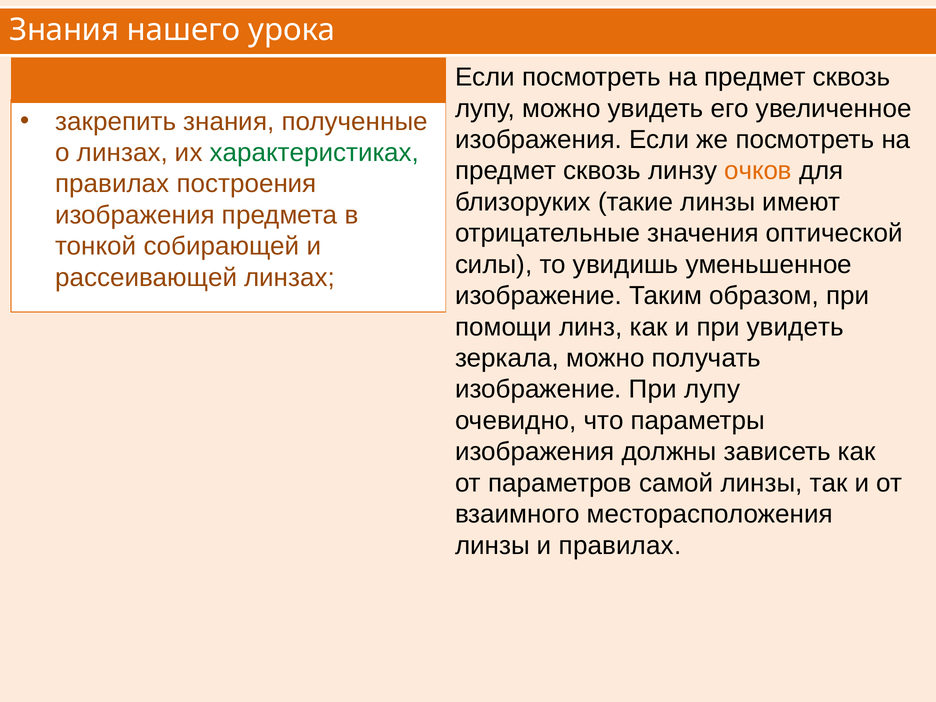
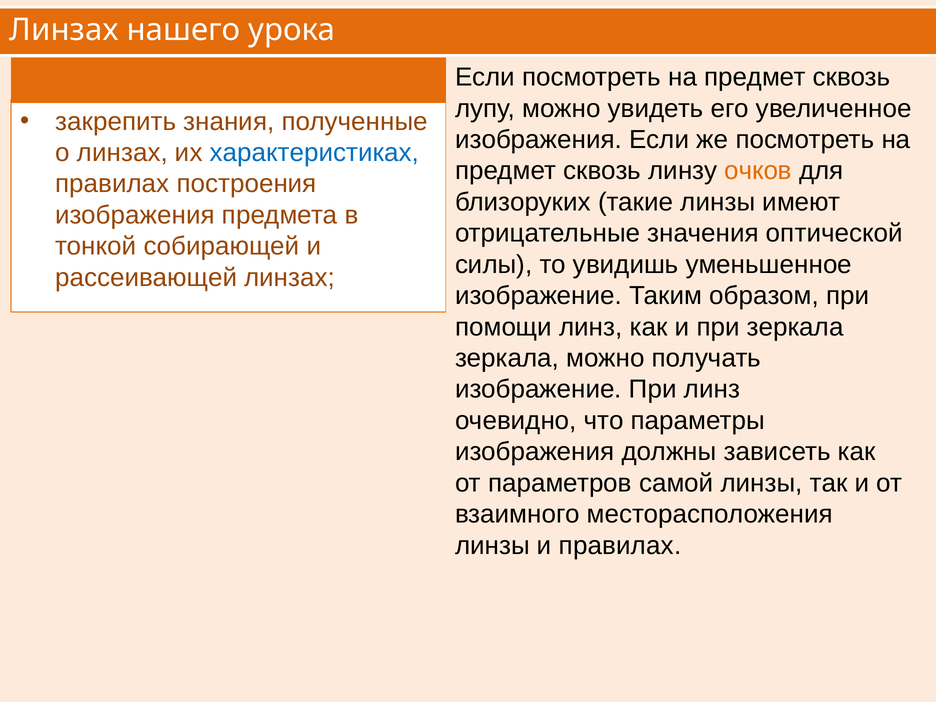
Знания: Знания -> Линзах (64, 30)
характеристиках colour: green -> blue (314, 153)
при увидеть: увидеть -> зеркала (795, 327)
При лупу: лупу -> линз (712, 389)
